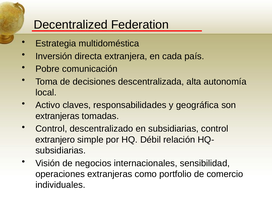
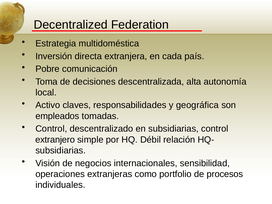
extranjeras: extranjeras -> empleados (57, 116)
comercio: comercio -> procesos (225, 174)
